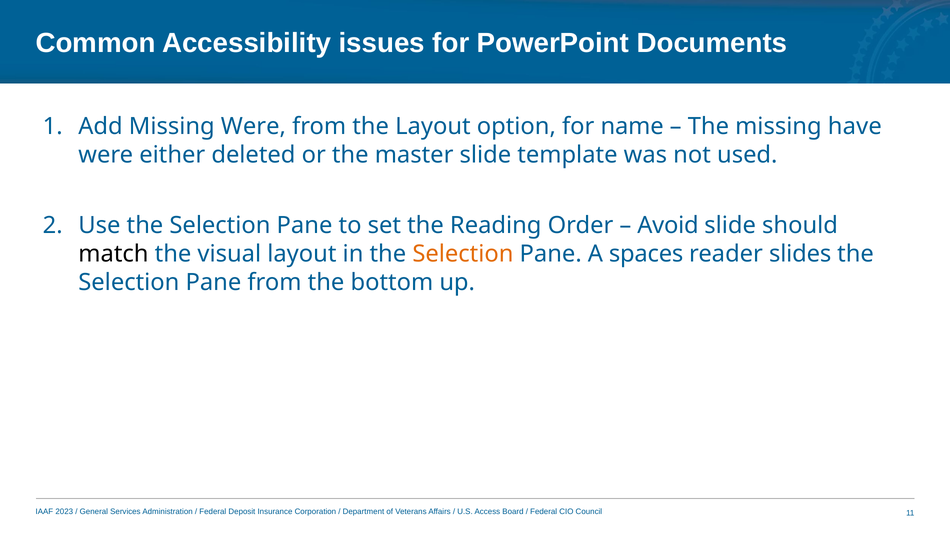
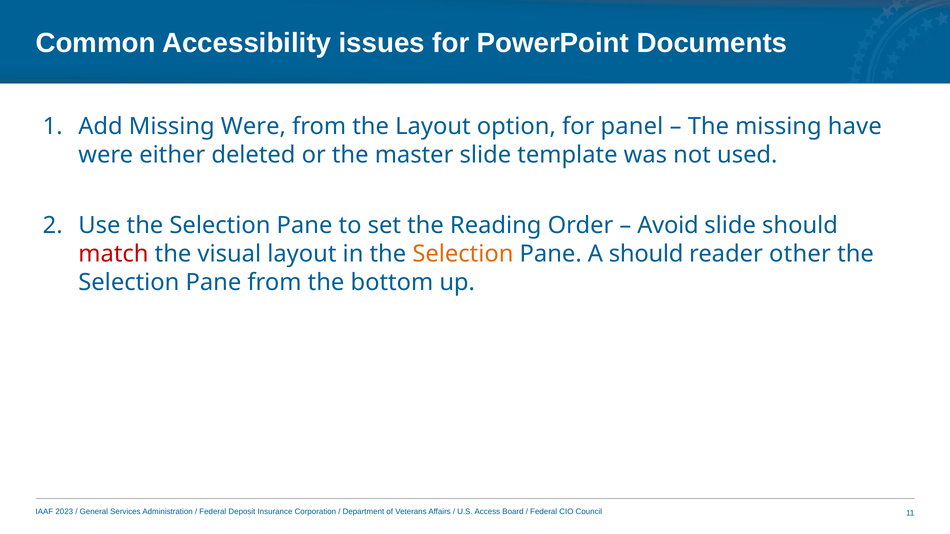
name: name -> panel (632, 126)
match colour: black -> red (113, 254)
A spaces: spaces -> should (646, 254)
slides: slides -> other (800, 254)
